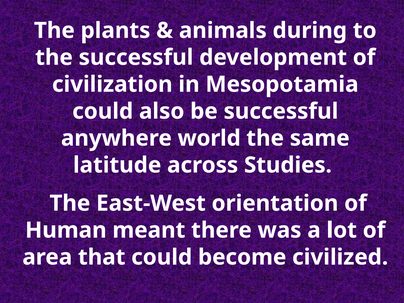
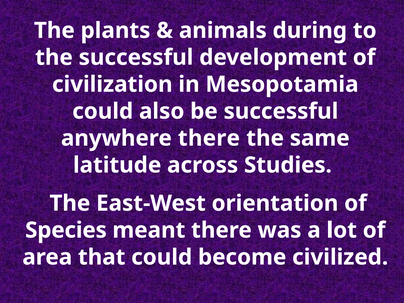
anywhere world: world -> there (209, 138)
Human: Human -> Species (66, 230)
